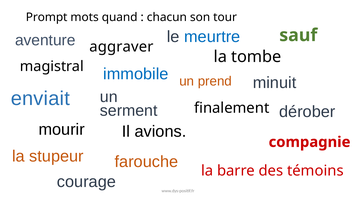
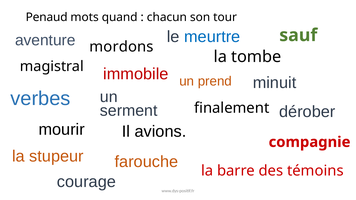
Prompt: Prompt -> Penaud (47, 17)
aggraver: aggraver -> mordons (121, 47)
immobile colour: blue -> red (136, 74)
enviait: enviait -> verbes (40, 99)
